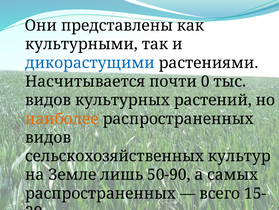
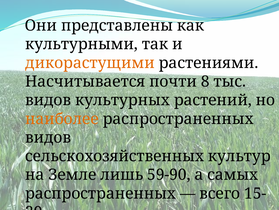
дикорастущими colour: blue -> orange (90, 63)
0: 0 -> 8 (205, 81)
50-90: 50-90 -> 59-90 (169, 174)
